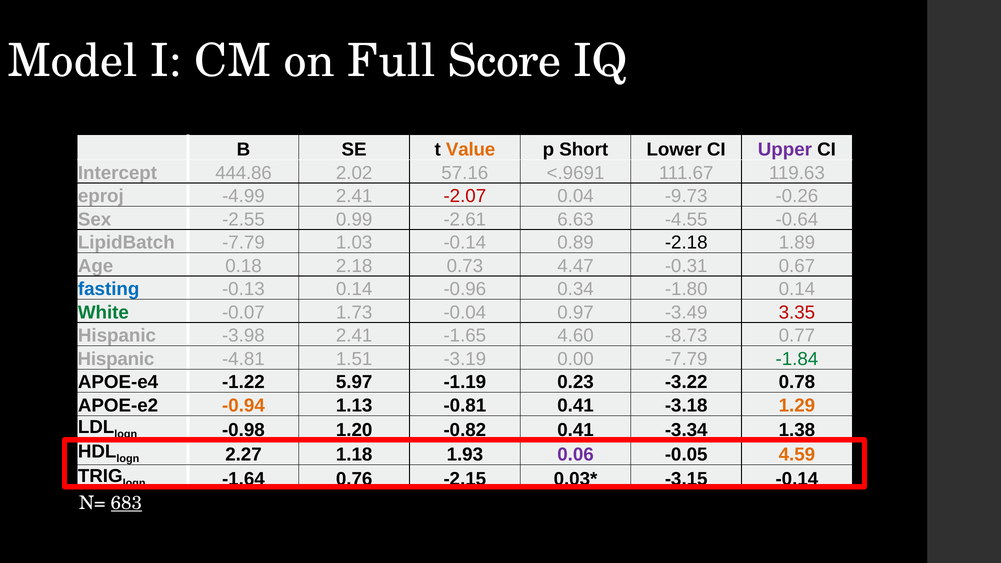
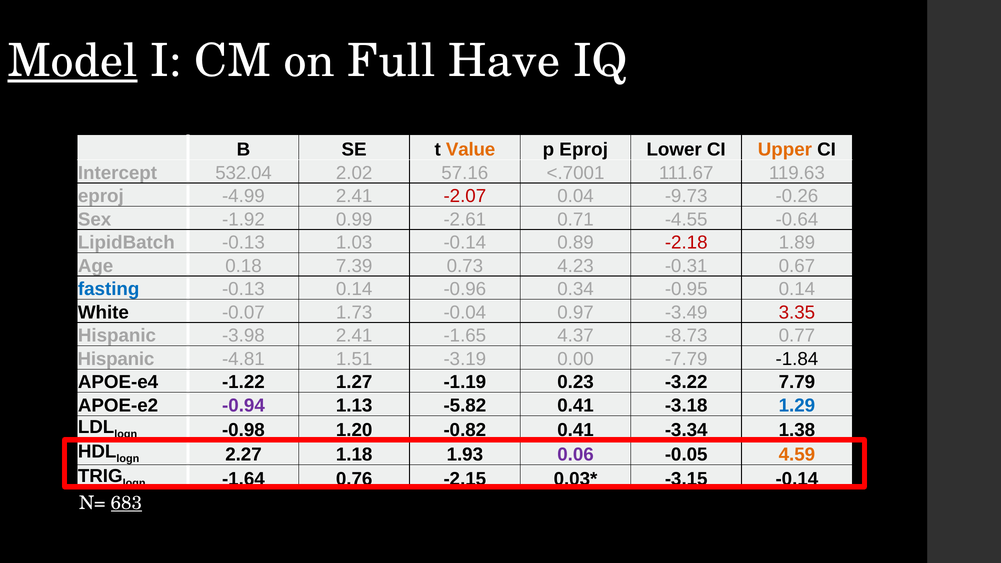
Model underline: none -> present (73, 61)
Score: Score -> Have (504, 61)
p Short: Short -> Eproj (584, 150)
Upper colour: purple -> orange (785, 150)
444.86: 444.86 -> 532.04 (244, 173)
<.9691: <.9691 -> <.7001 (576, 173)
-2.55: -2.55 -> -1.92 (243, 219)
6.63: 6.63 -> 0.71 (576, 219)
LipidBatch -7.79: -7.79 -> -0.13 (243, 243)
-2.18 colour: black -> red (686, 243)
2.18: 2.18 -> 7.39 (354, 266)
4.47: 4.47 -> 4.23 (576, 266)
-1.80: -1.80 -> -0.95 (686, 289)
White colour: green -> black (103, 312)
4.60: 4.60 -> 4.37 (576, 336)
-1.84 colour: green -> black (797, 359)
5.97: 5.97 -> 1.27 (354, 382)
0.78: 0.78 -> 7.79 (797, 382)
-0.94 colour: orange -> purple (243, 405)
-0.81: -0.81 -> -5.82 (465, 405)
1.29 colour: orange -> blue (797, 405)
